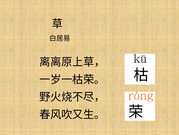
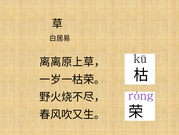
róng colour: orange -> purple (141, 95)
